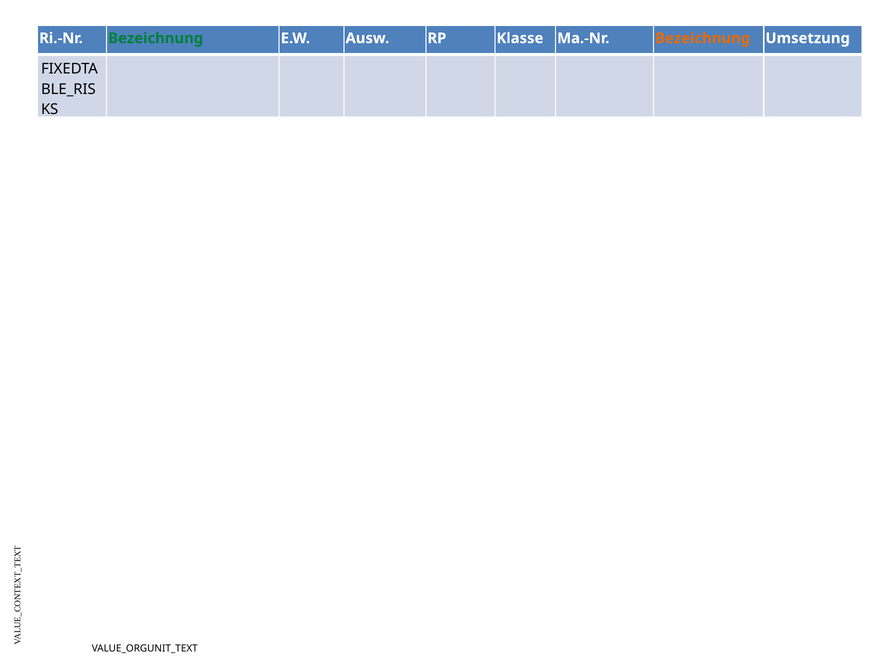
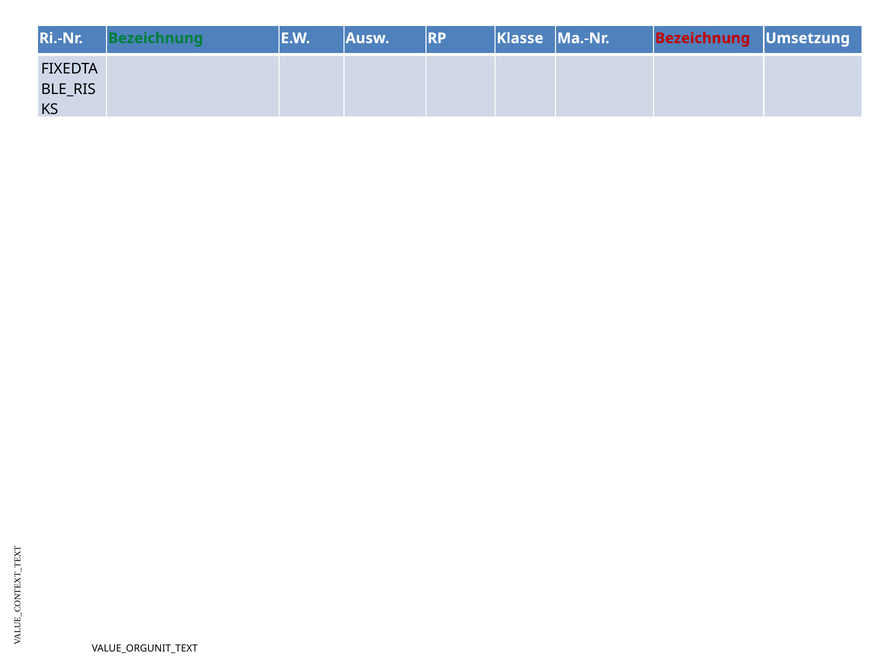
Bezeichnung colour: orange -> red (703, 38)
